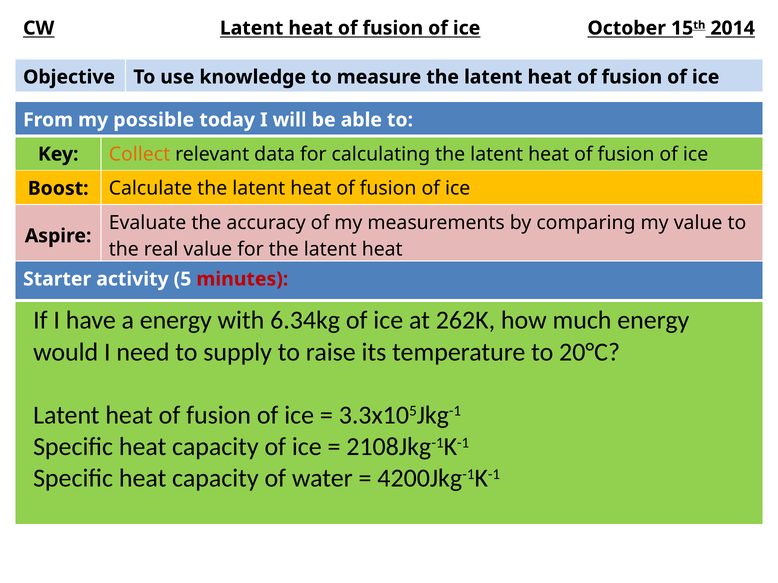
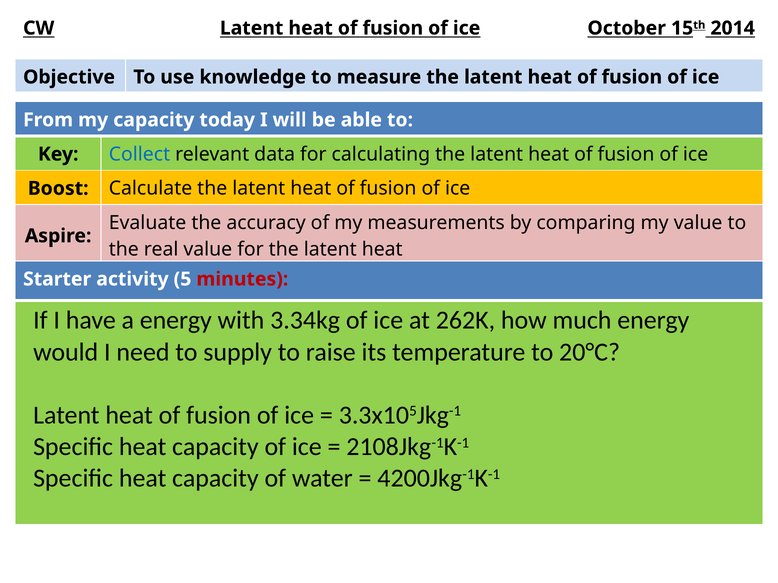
my possible: possible -> capacity (154, 120)
Collect colour: orange -> blue (139, 154)
6.34kg: 6.34kg -> 3.34kg (305, 321)
